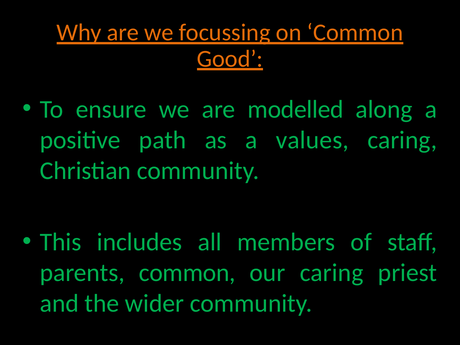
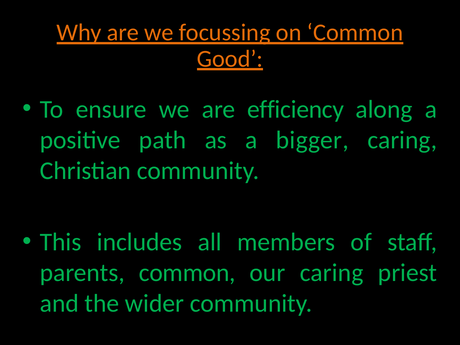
modelled: modelled -> efficiency (296, 109)
values: values -> bigger (312, 140)
